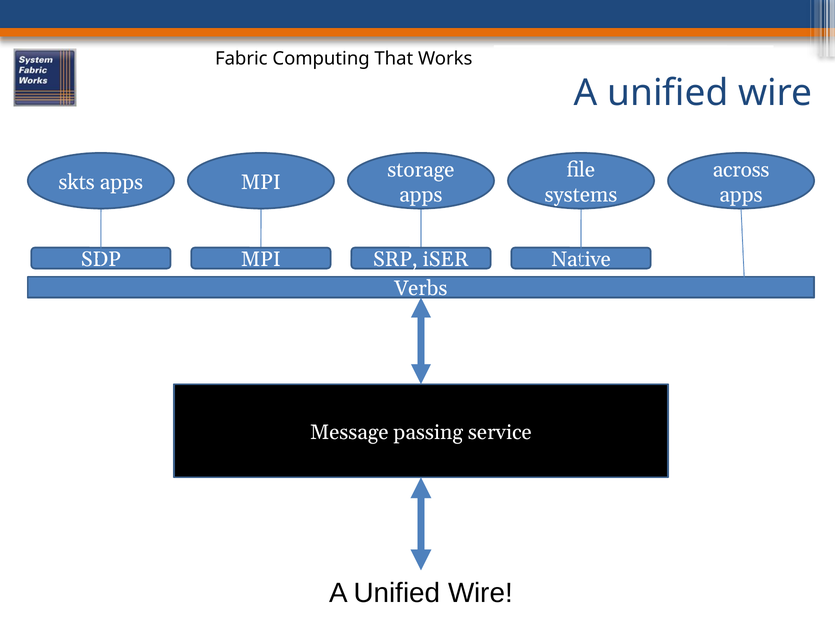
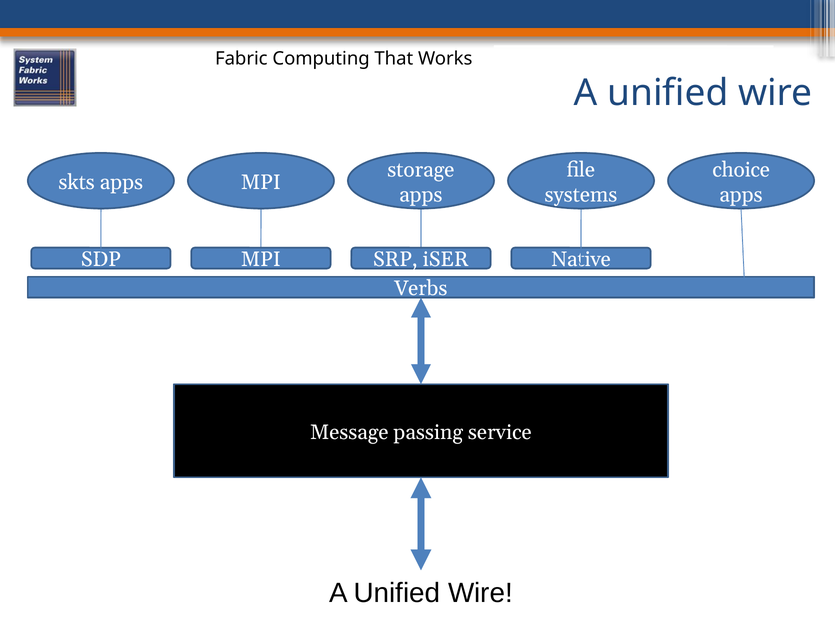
across: across -> choice (741, 170)
